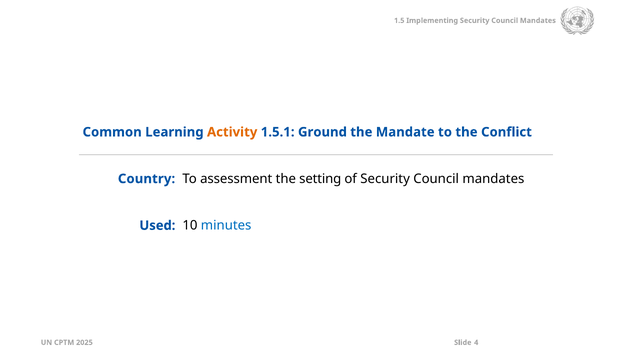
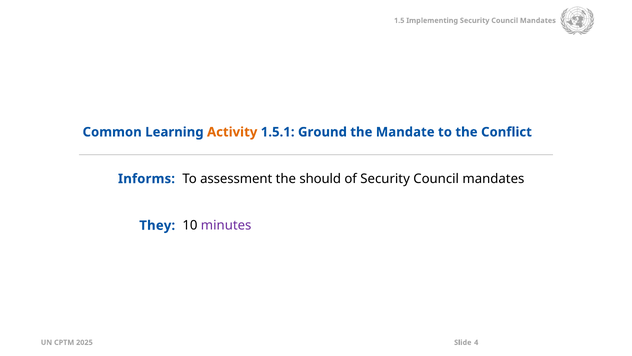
Country: Country -> Informs (147, 179)
setting: setting -> should (320, 179)
Used: Used -> They (157, 225)
minutes colour: blue -> purple (226, 225)
